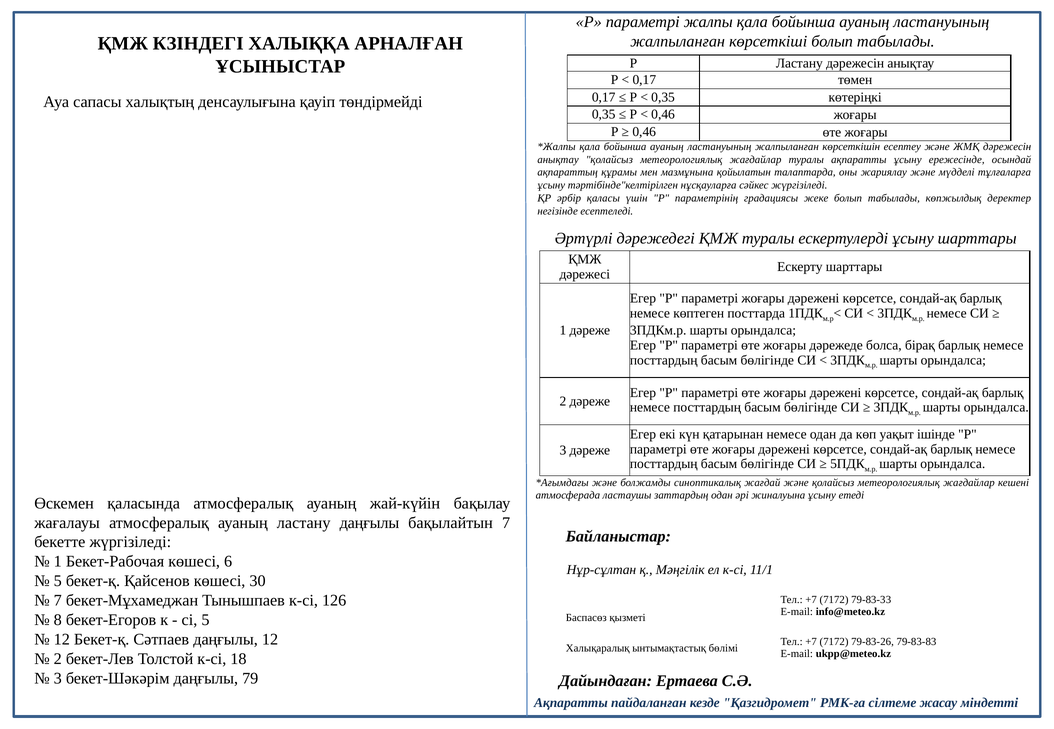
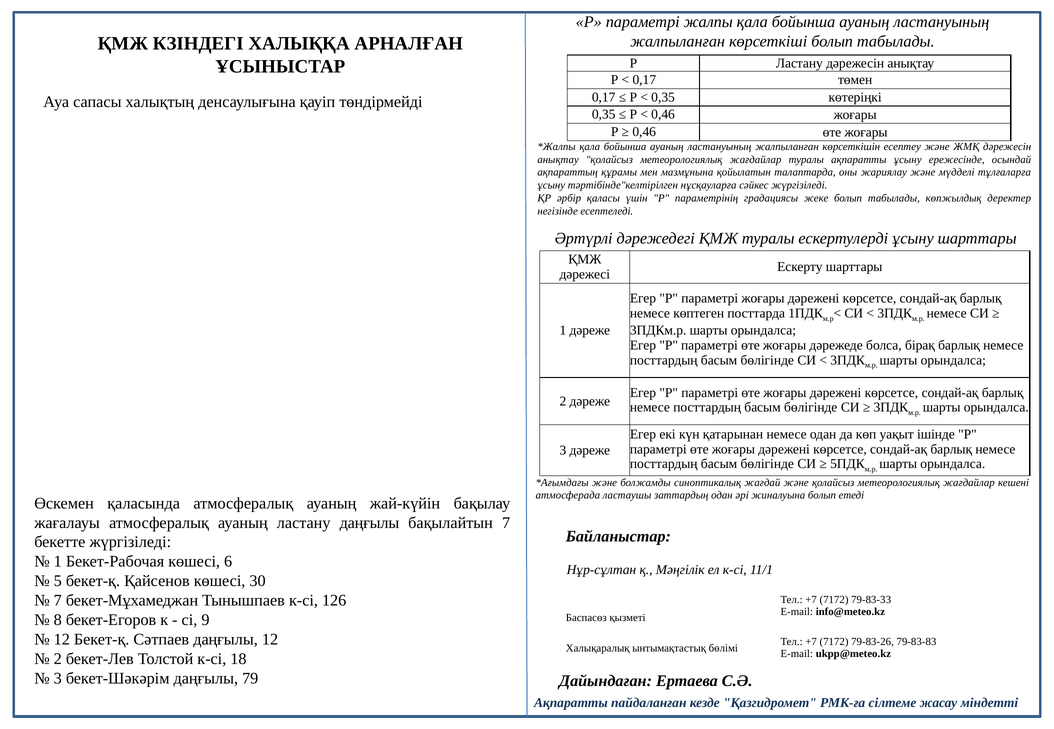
жиналуына ұсыну: ұсыну -> болып (822, 496)
сі 5: 5 -> 9 (205, 620)
